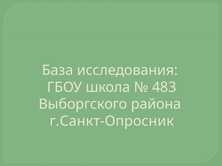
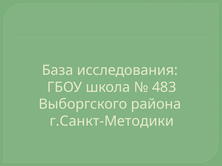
г.Санкт-Опросник: г.Санкт-Опросник -> г.Санкт-Методики (112, 121)
